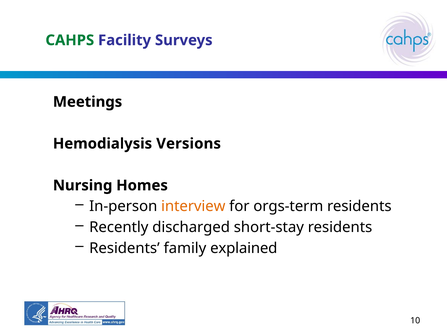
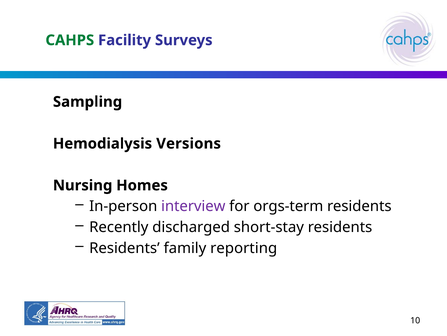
Meetings: Meetings -> Sampling (88, 102)
interview colour: orange -> purple (193, 206)
explained: explained -> reporting (244, 248)
